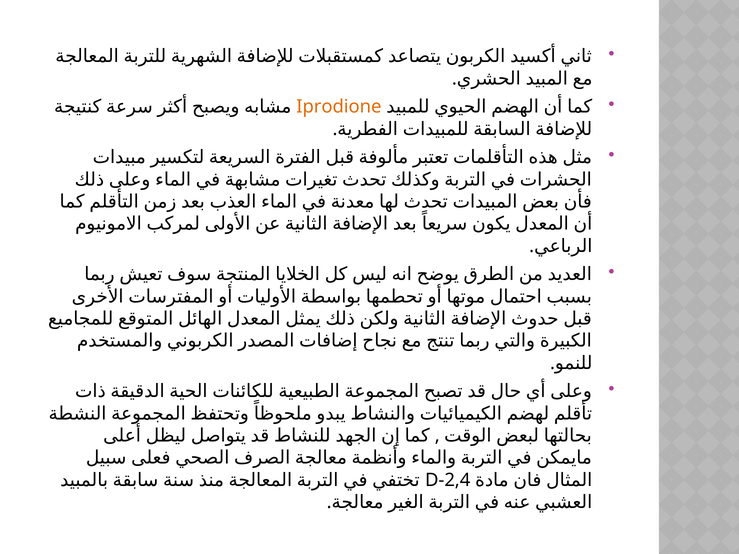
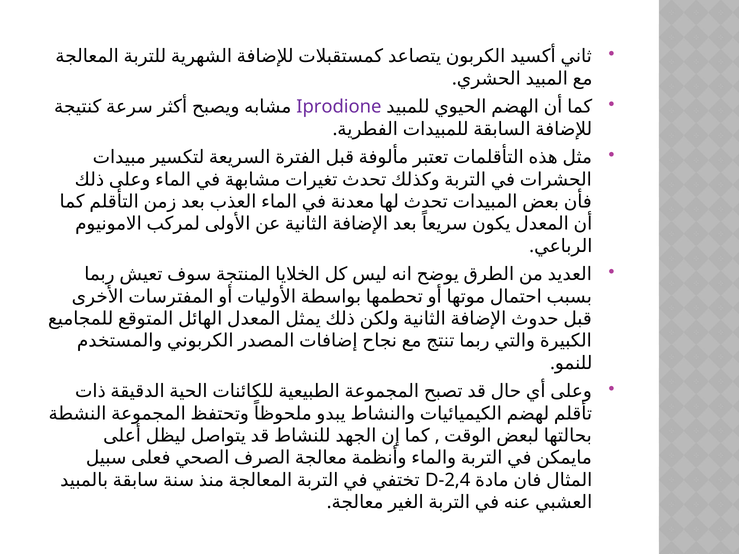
Iprodione colour: orange -> purple (339, 107)
